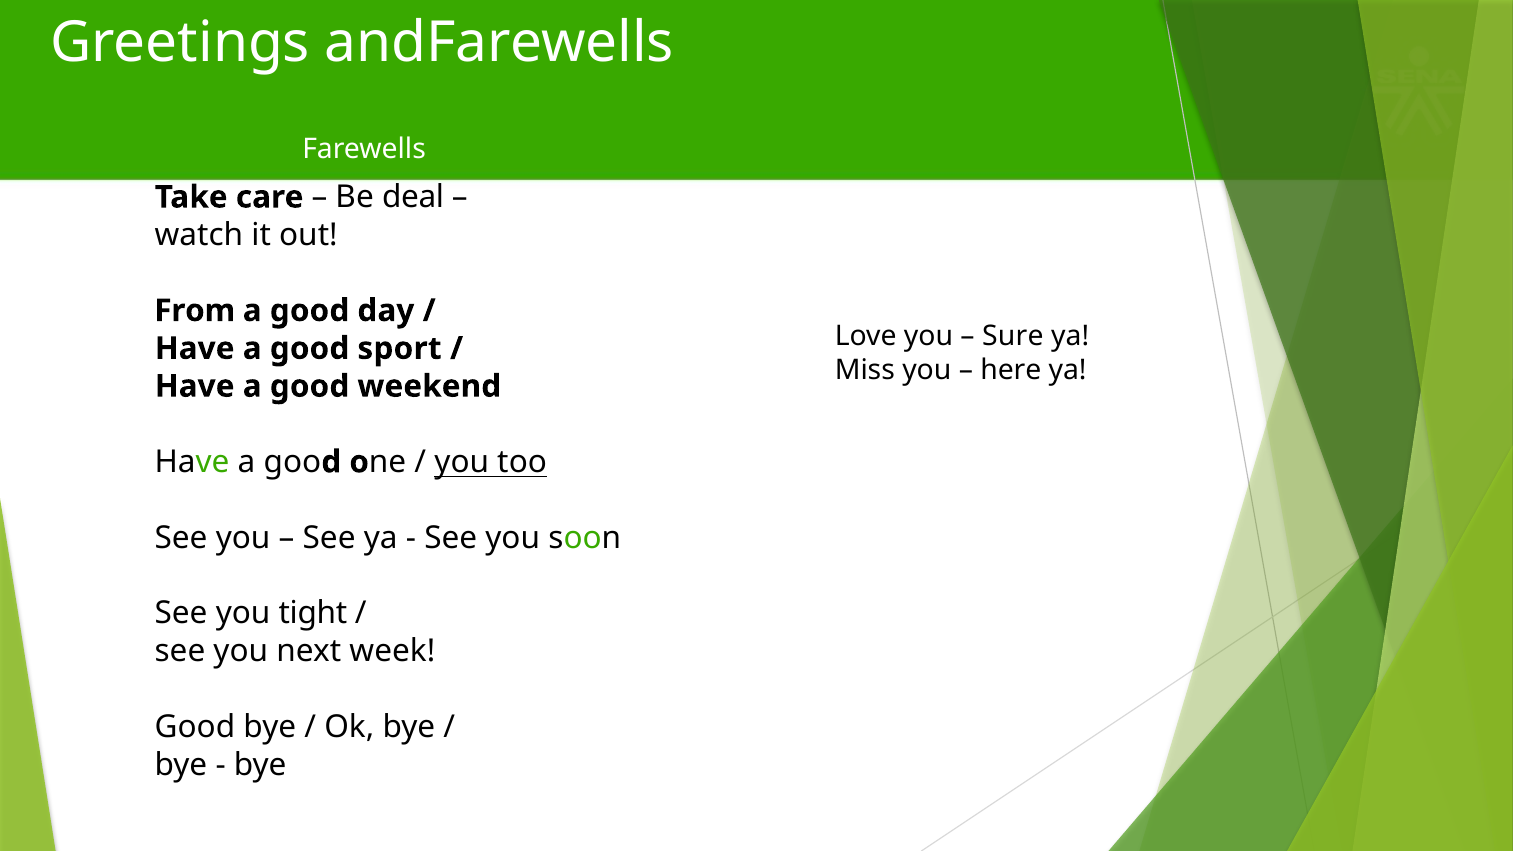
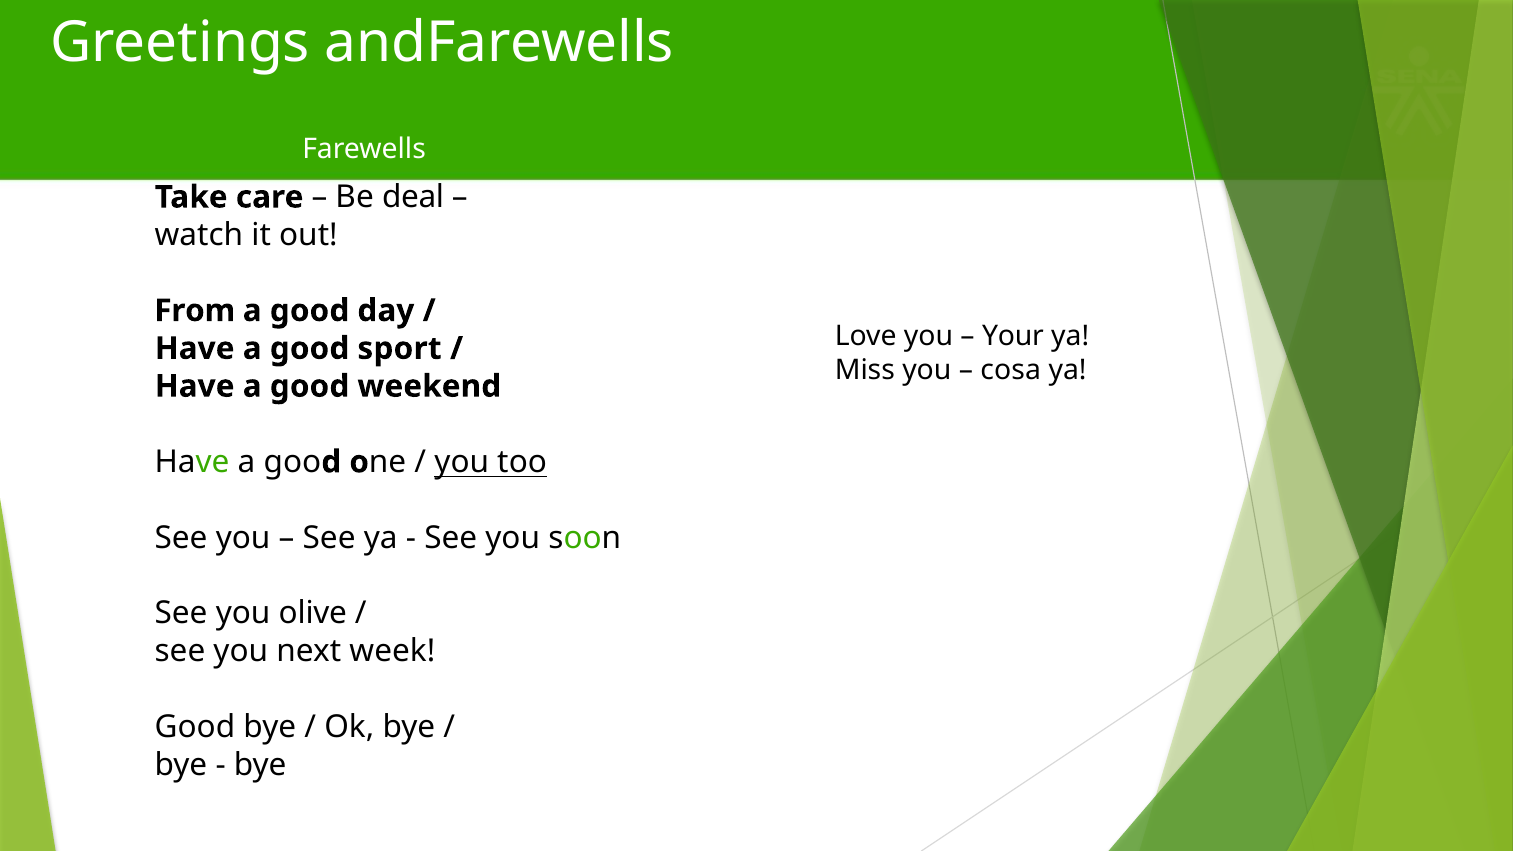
Sure: Sure -> Your (1013, 337)
here: here -> cosa (1011, 371)
tight: tight -> olive (313, 613)
